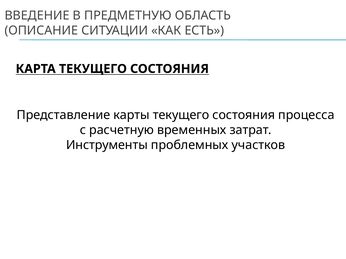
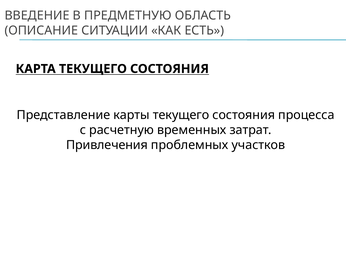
Инструменты: Инструменты -> Привлечения (107, 145)
